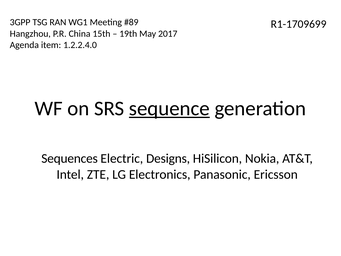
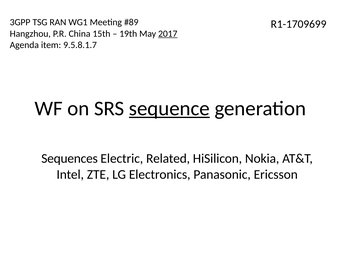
2017 underline: none -> present (168, 34)
1.2.2.4.0: 1.2.2.4.0 -> 9.5.8.1.7 (80, 45)
Designs: Designs -> Related (168, 158)
